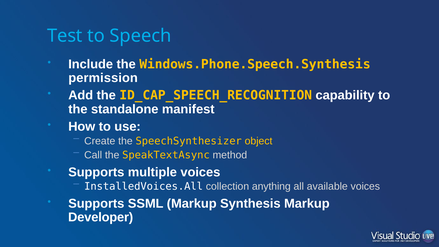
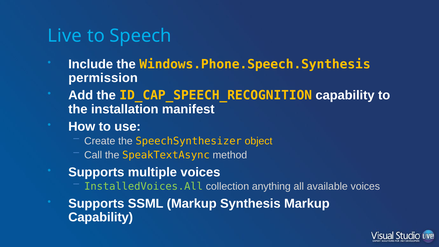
Test: Test -> Live (65, 36)
standalone: standalone -> installation (125, 109)
InstalledVoices.All colour: white -> light green (144, 186)
Developer: Developer -> Capability (101, 217)
